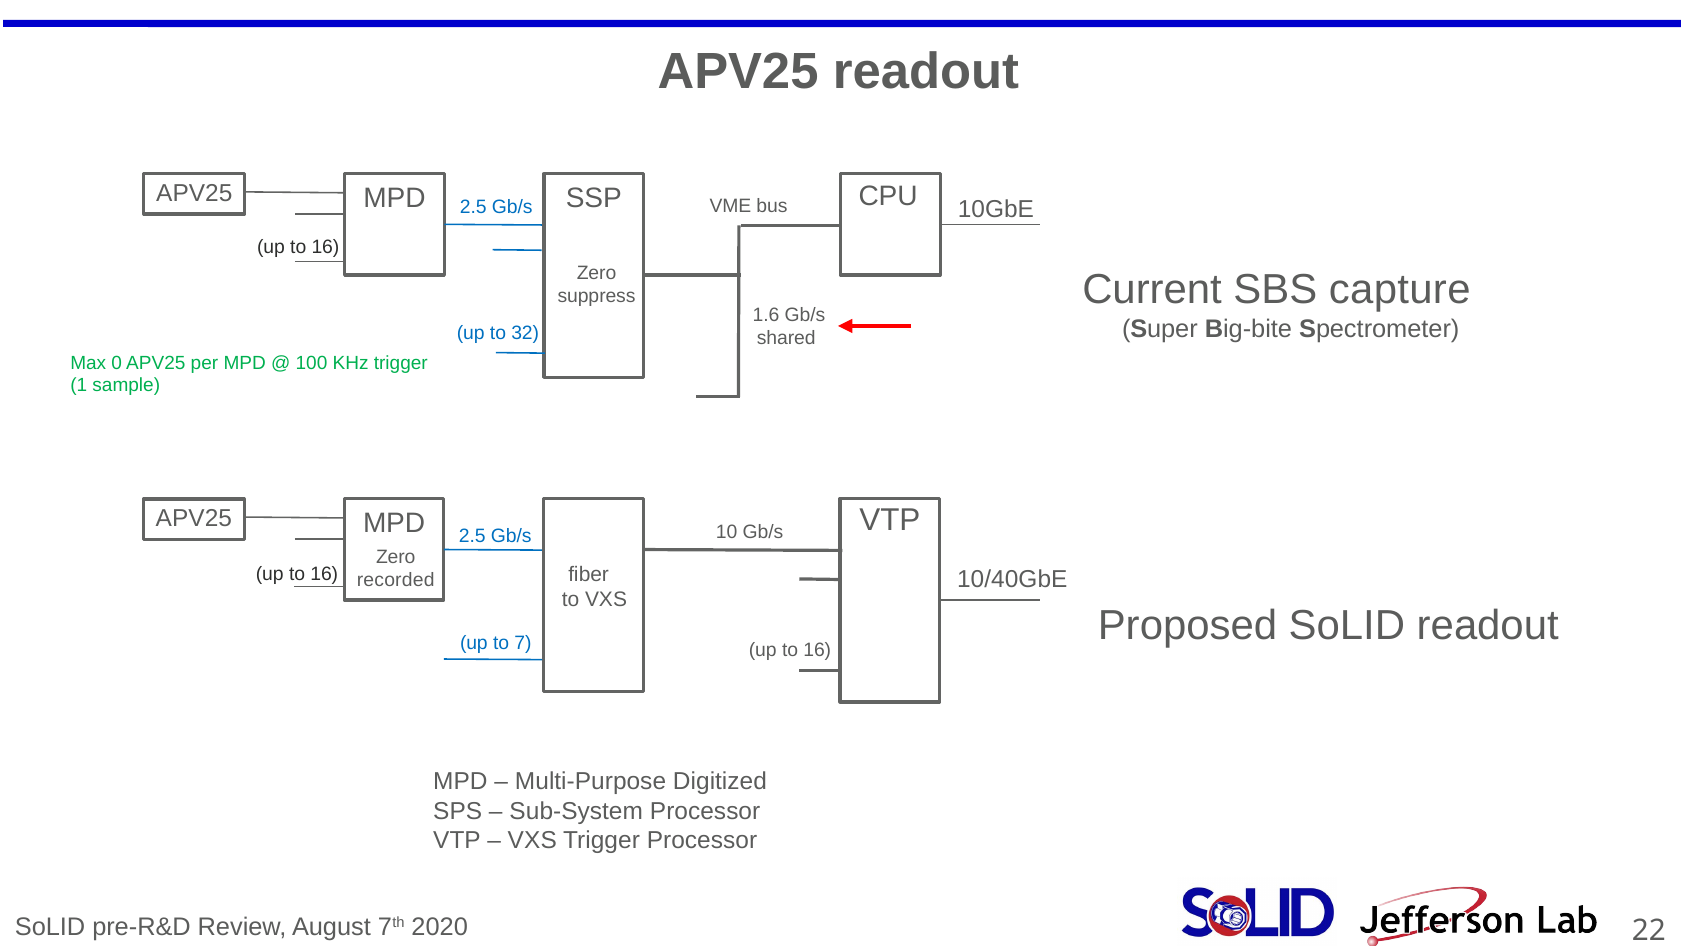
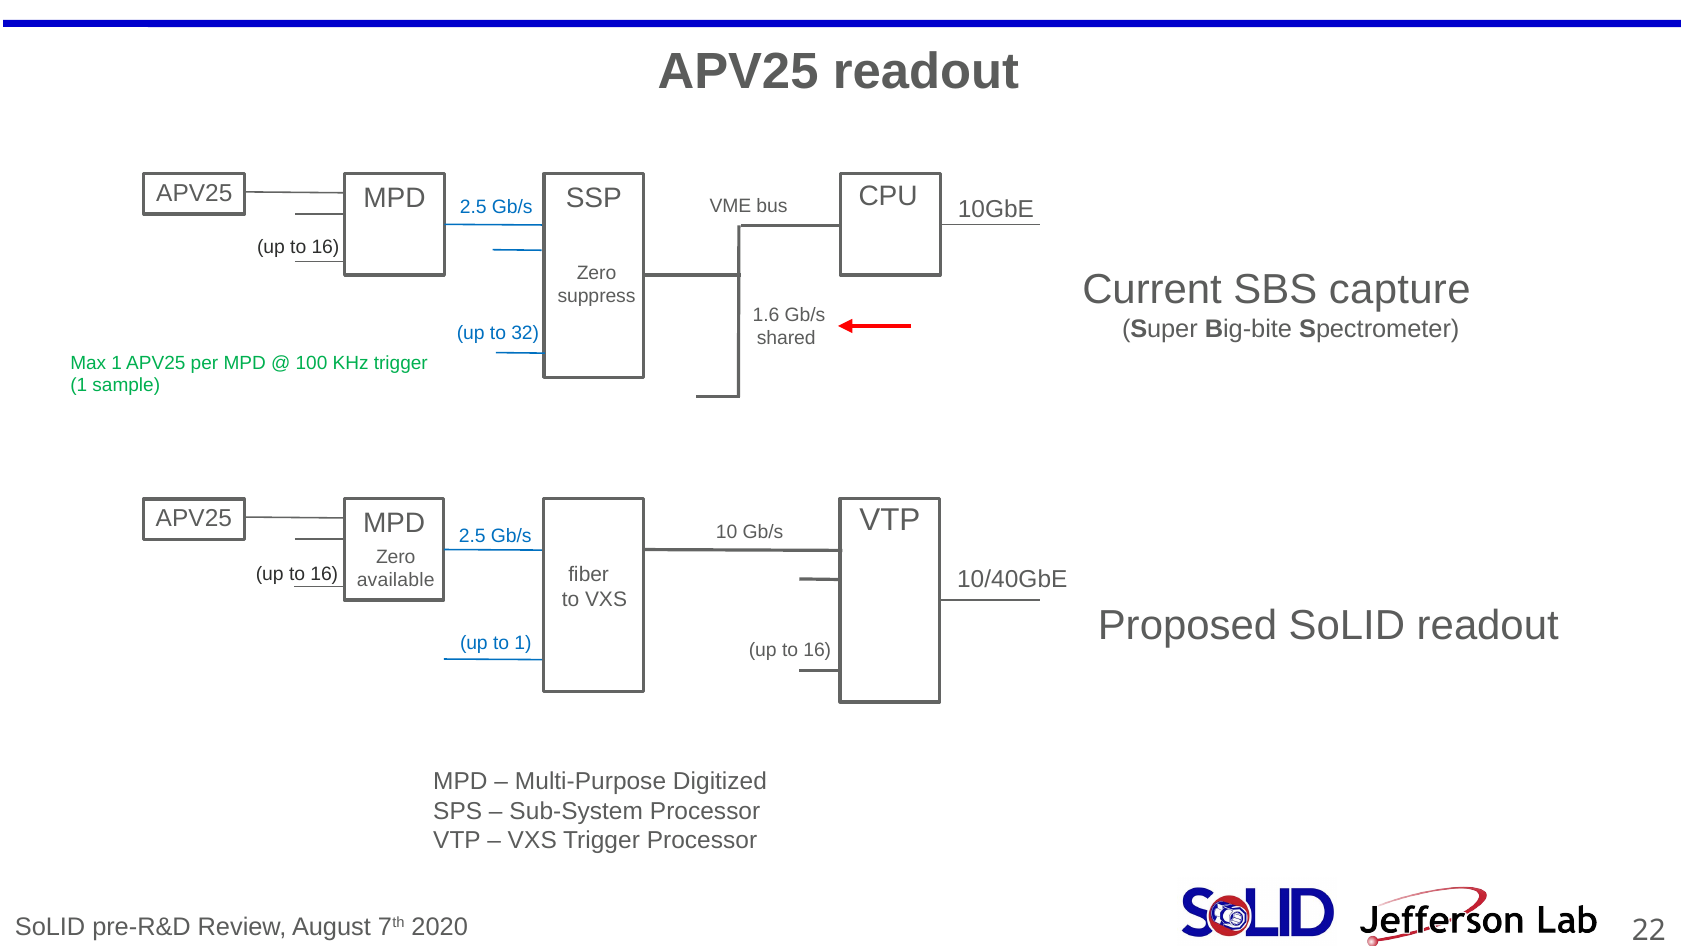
Max 0: 0 -> 1 (117, 363)
recorded: recorded -> available (396, 580)
to 7: 7 -> 1 (523, 642)
